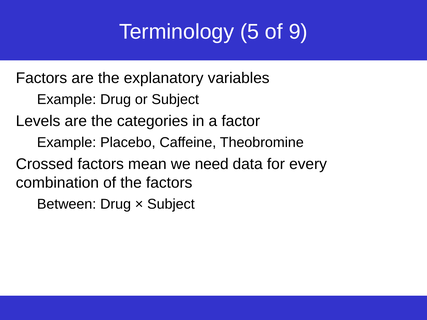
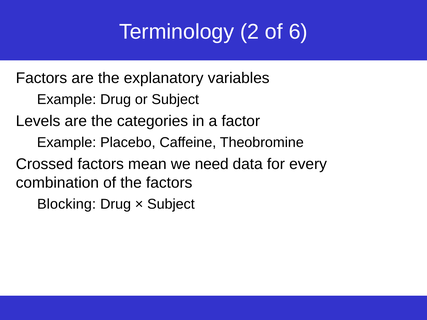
5: 5 -> 2 (250, 32)
9: 9 -> 6 (298, 32)
Between: Between -> Blocking (67, 204)
